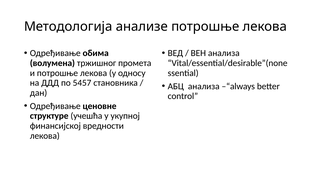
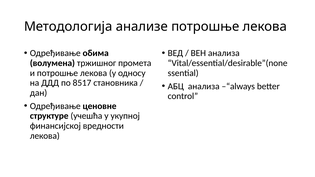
5457: 5457 -> 8517 (82, 83)
